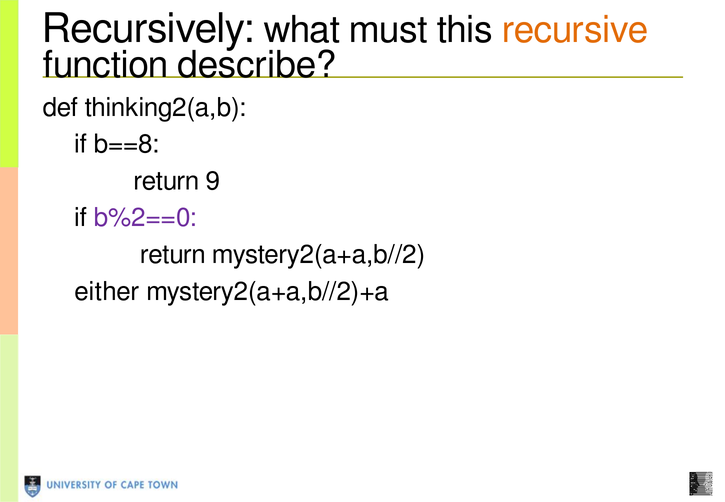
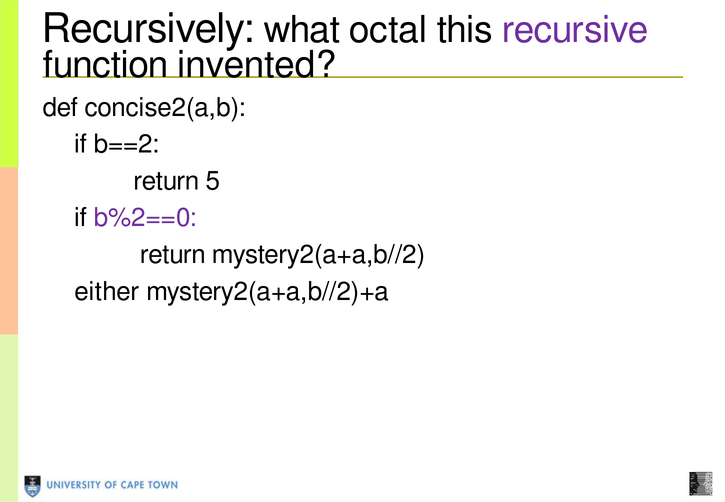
must: must -> octal (388, 30)
recursive colour: orange -> purple (575, 30)
describe: describe -> invented (257, 65)
thinking2(a,b: thinking2(a,b -> concise2(a,b (165, 107)
b==8: b==8 -> b==2 (126, 144)
9: 9 -> 5 (213, 181)
